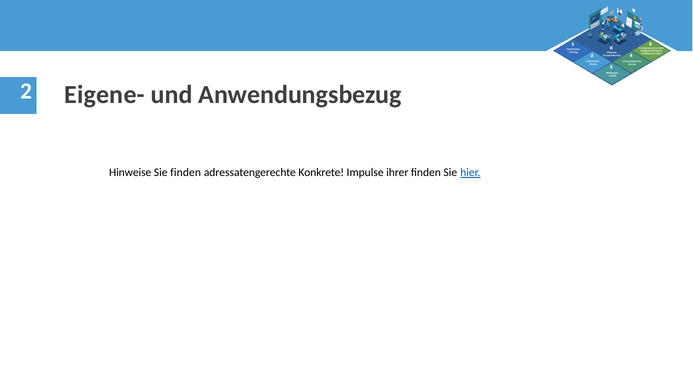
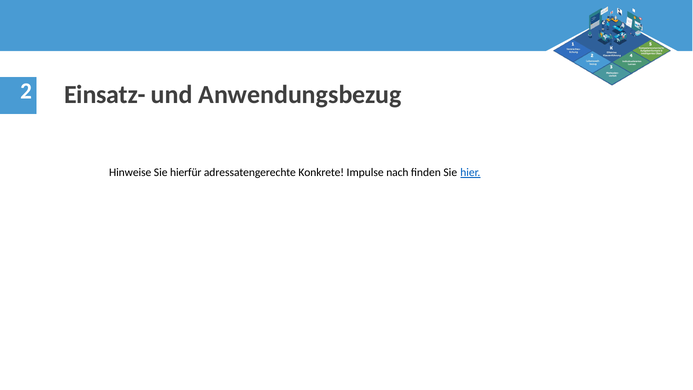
Eigene-: Eigene- -> Einsatz- (105, 95)
Sie finden: finden -> hierfür (186, 172)
ihrer: ihrer -> nach (397, 172)
